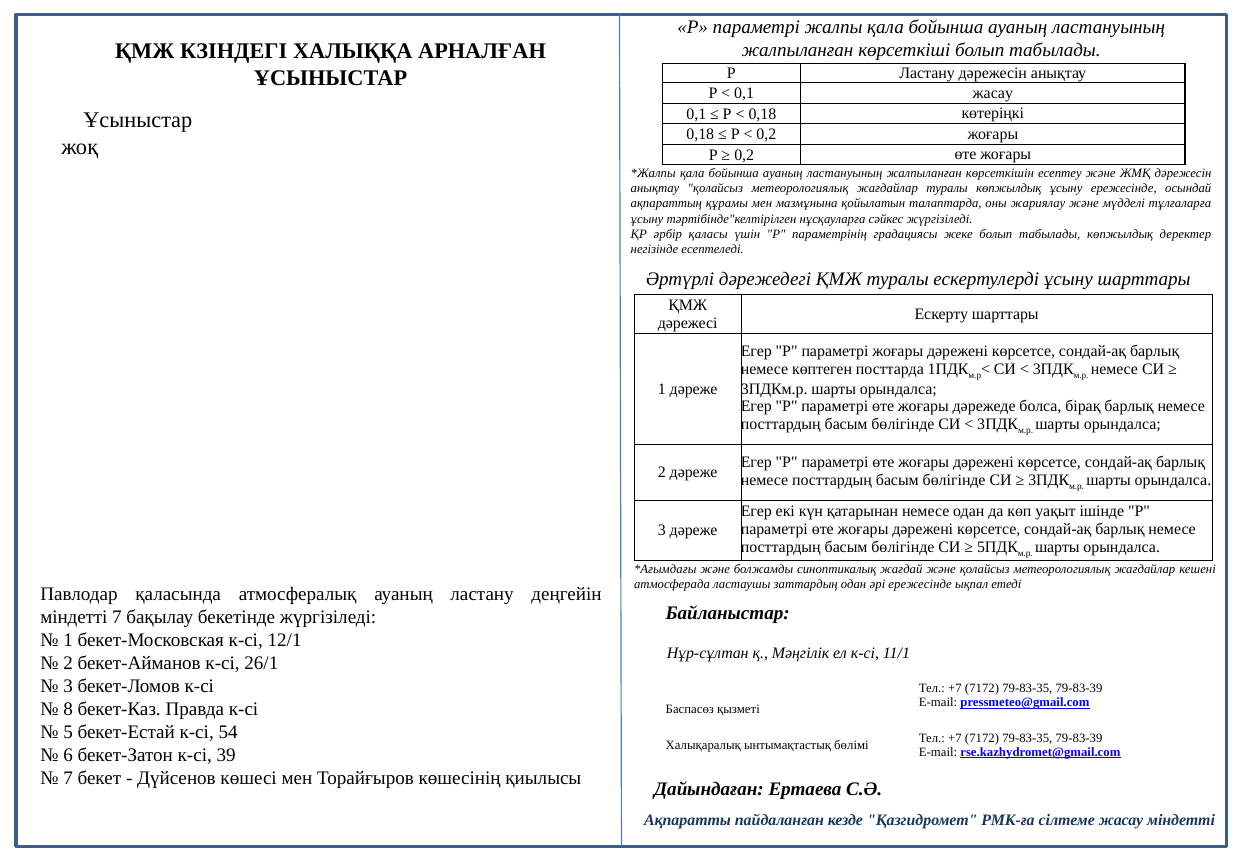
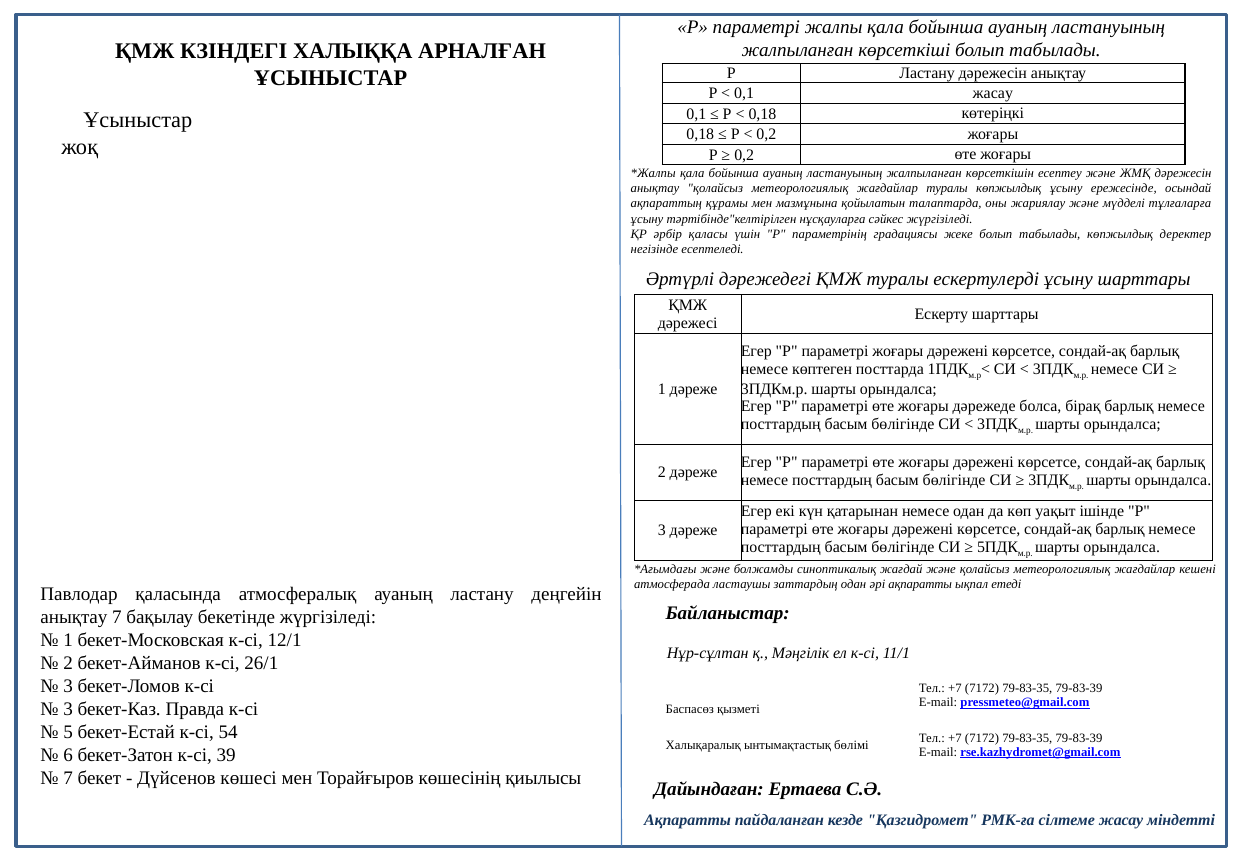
әрі ережесінде: ережесінде -> ақпаратты (920, 584)
міндетті: міндетті -> анықтау (74, 617)
8: 8 -> 3 (68, 709)
